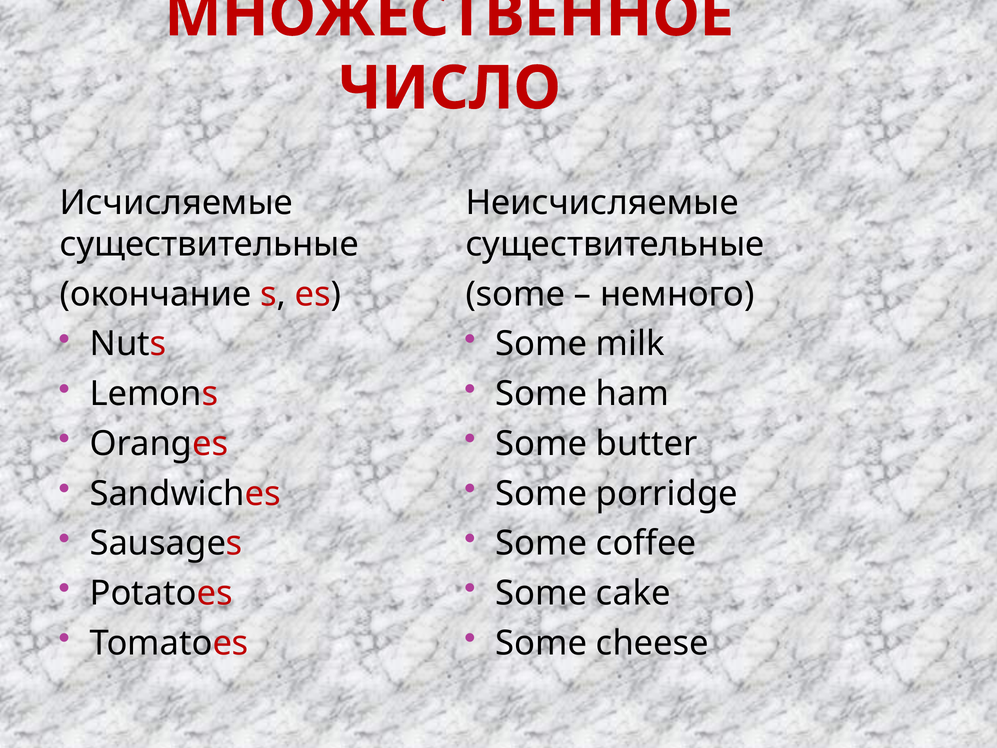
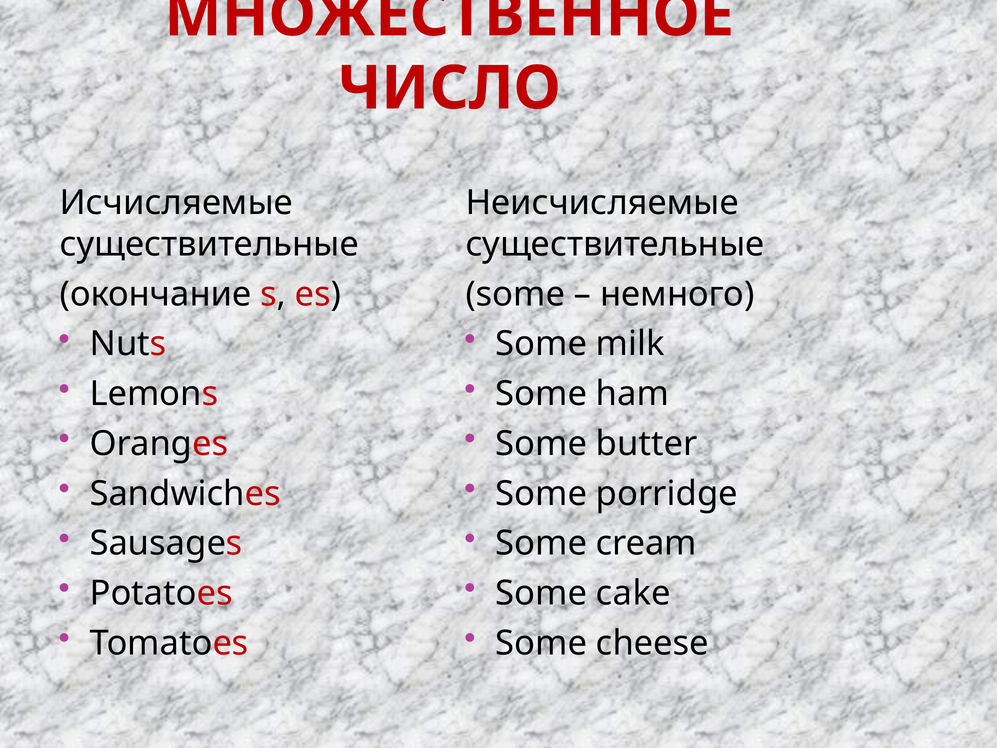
coffee: coffee -> cream (646, 543)
